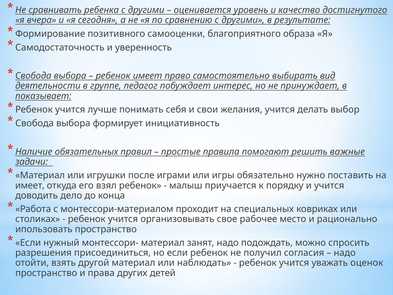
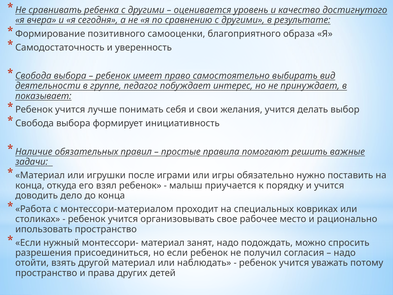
имеет: имеет -> конца (30, 185)
оценок: оценок -> потому (367, 263)
